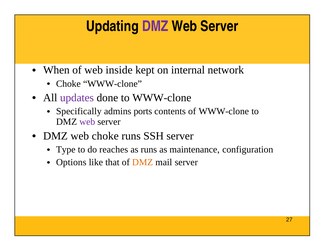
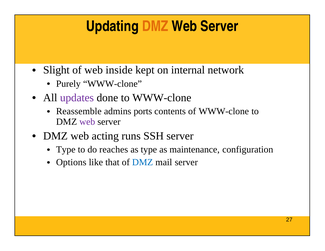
DMZ colour: purple -> orange (155, 26)
When: When -> Slight (56, 70)
Choke: Choke -> Purely (68, 84)
Specifically: Specifically -> Reassemble (79, 111)
web choke: choke -> acting (105, 136)
as runs: runs -> type (149, 150)
DMZ colour: orange -> blue (143, 162)
